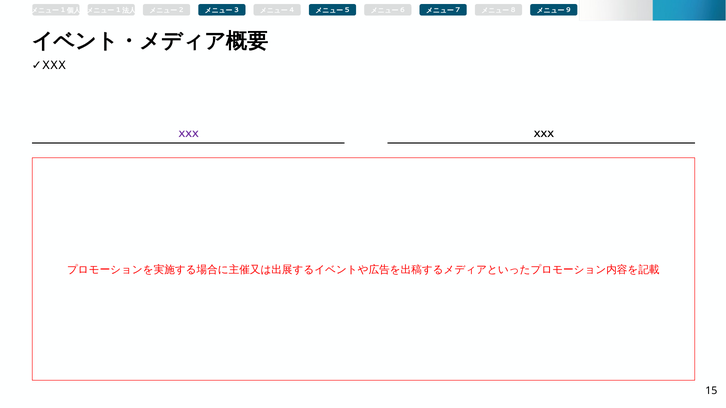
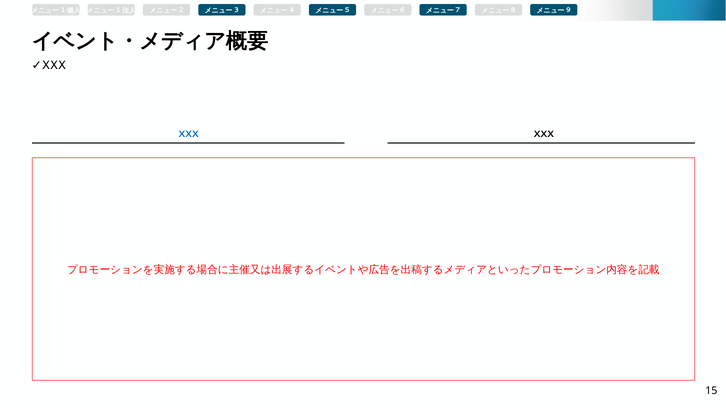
XXX colour: purple -> blue (188, 135)
